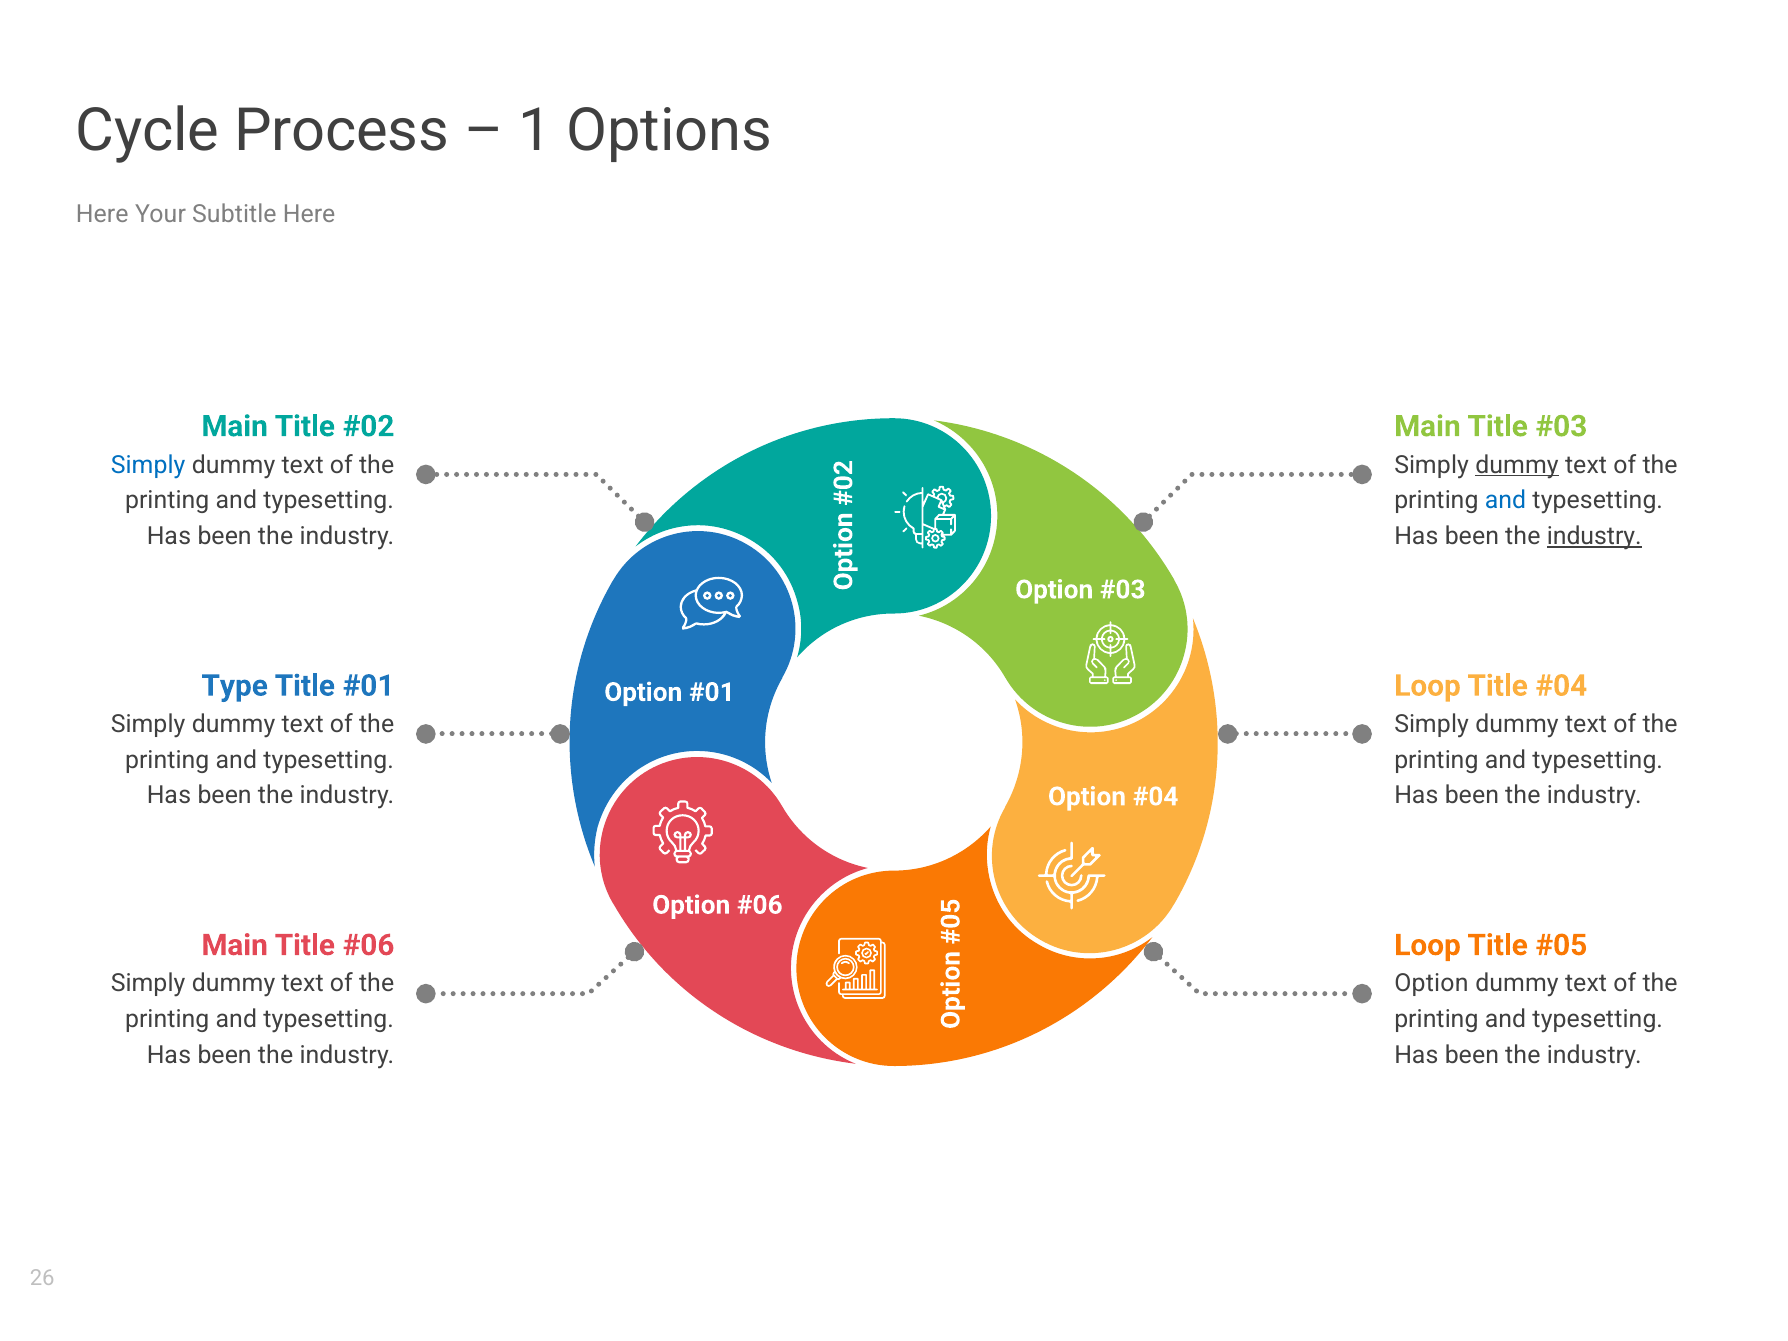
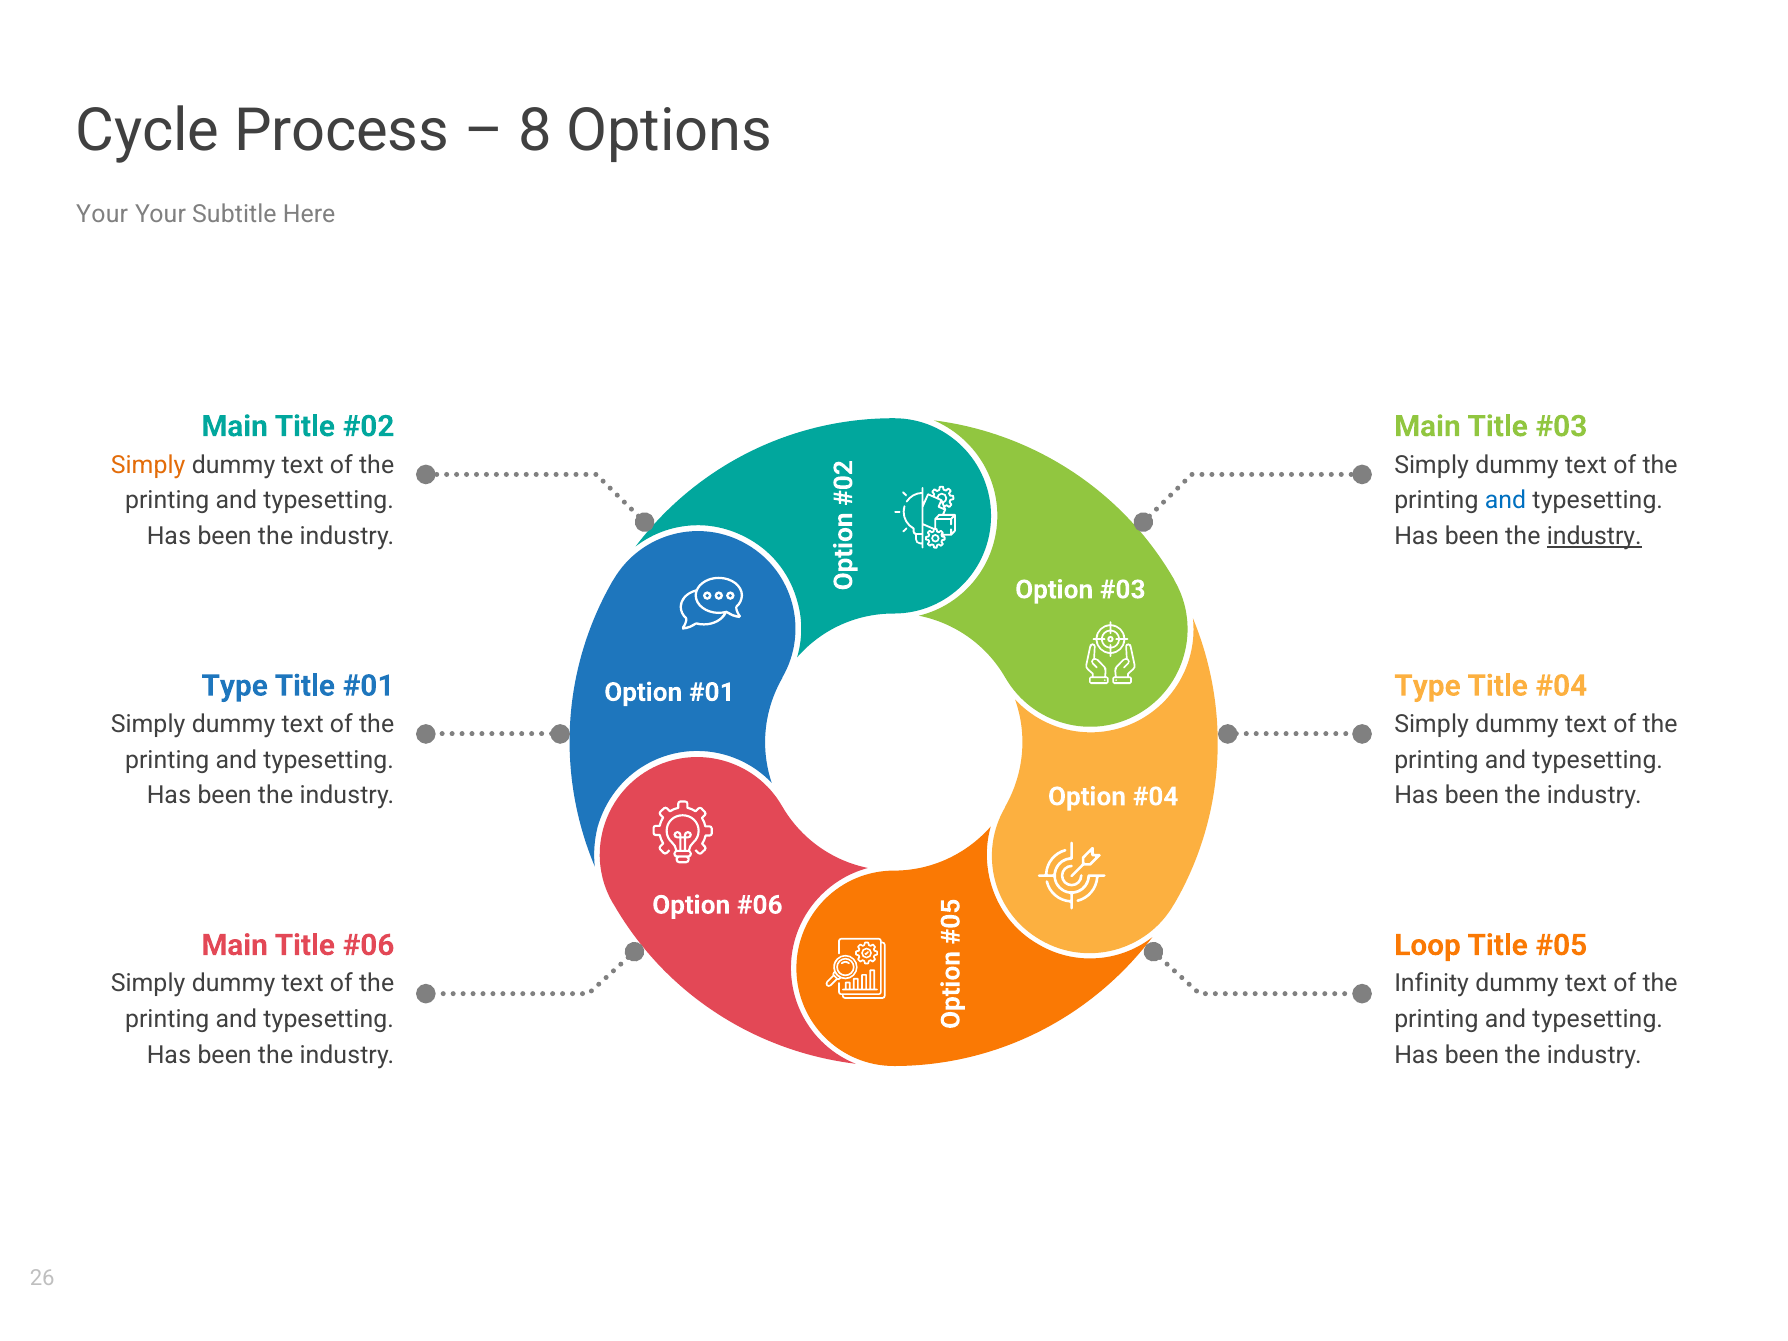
1: 1 -> 8 (535, 131)
Here: Here -> Your (102, 215)
Simply colour: blue -> orange (148, 465)
dummy underline: present -> none (1517, 465)
Loop: Loop -> Type (1427, 686)
Option: Option -> Infinity (1432, 984)
